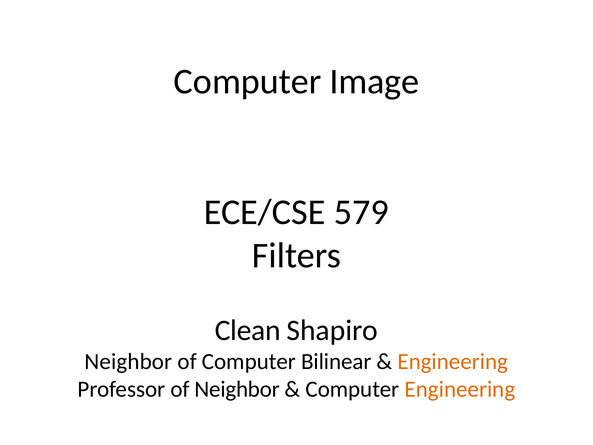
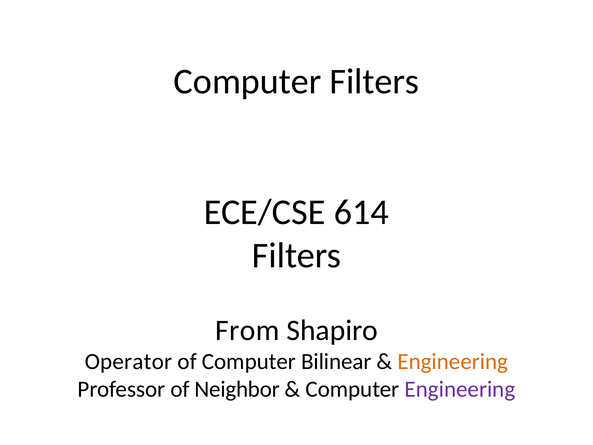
Computer Image: Image -> Filters (374, 82)
579: 579 -> 614 (361, 212)
Clean: Clean -> From (247, 330)
Neighbor: Neighbor -> Operator (128, 361)
Engineering colour: orange -> purple (460, 389)
